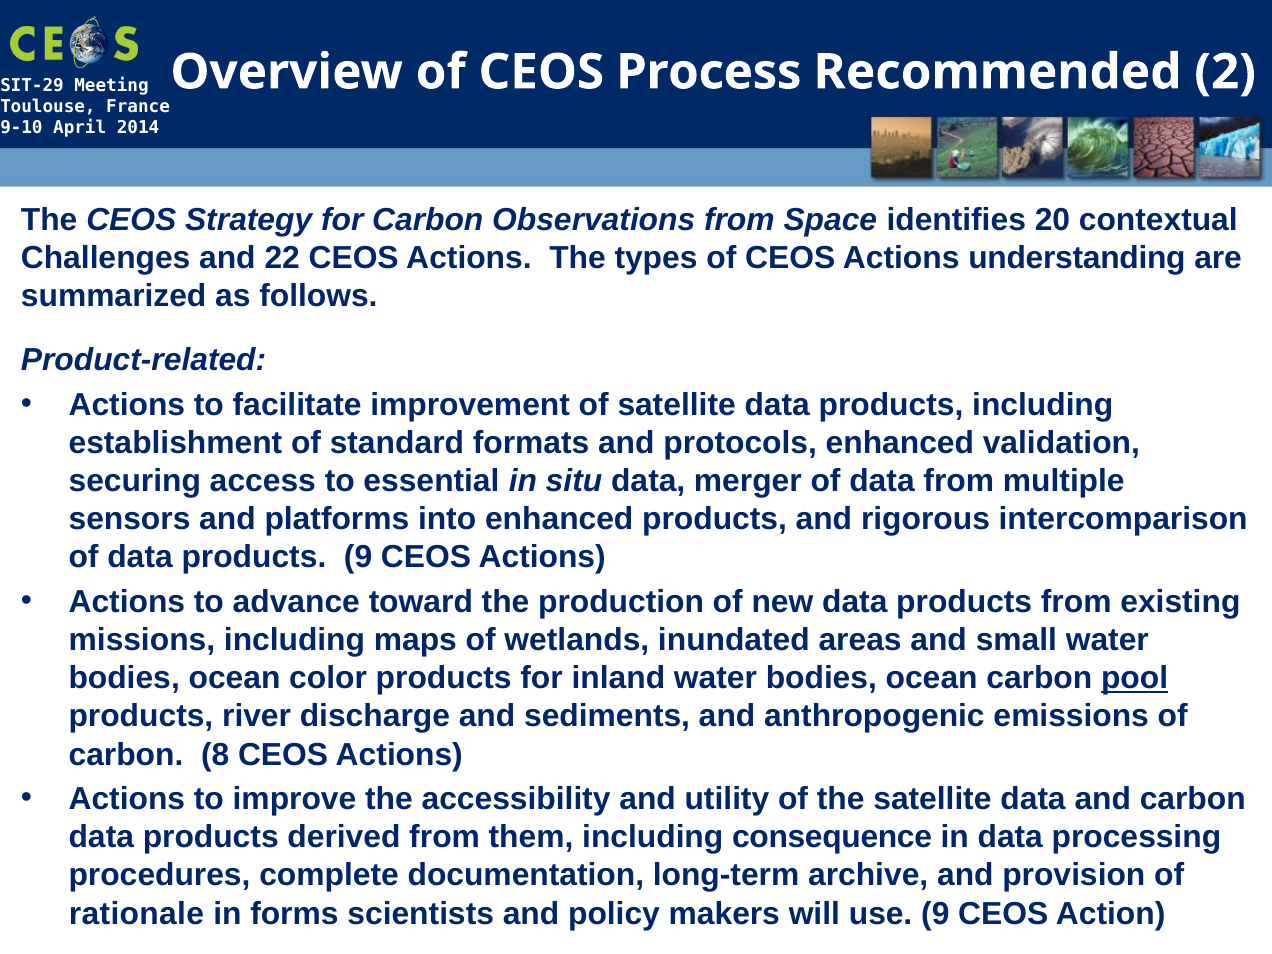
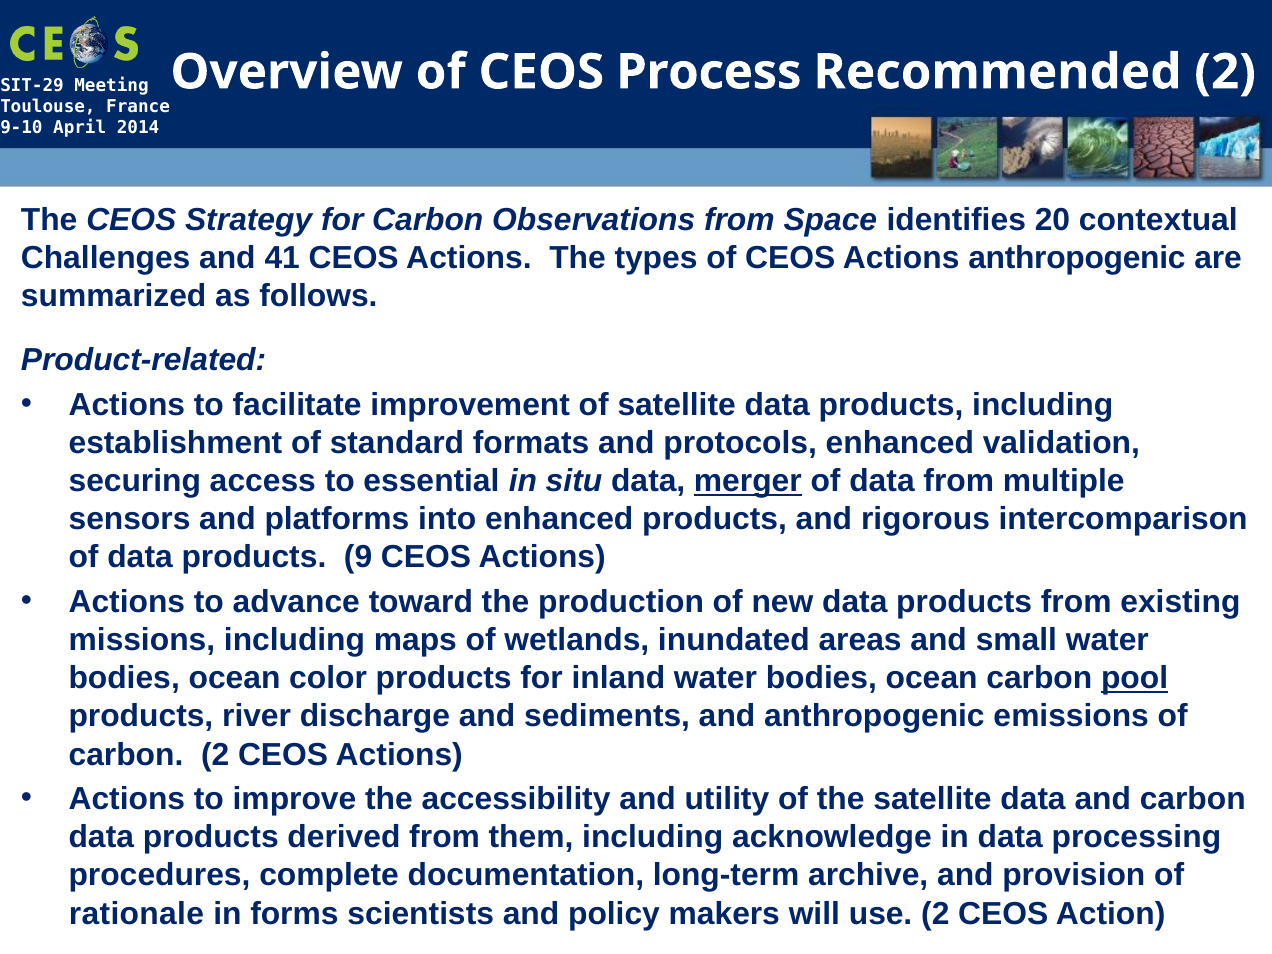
22: 22 -> 41 (282, 258)
Actions understanding: understanding -> anthropogenic (1077, 258)
merger underline: none -> present (748, 481)
carbon 8: 8 -> 2 (215, 755)
consequence: consequence -> acknowledge (832, 837)
use 9: 9 -> 2 (935, 914)
